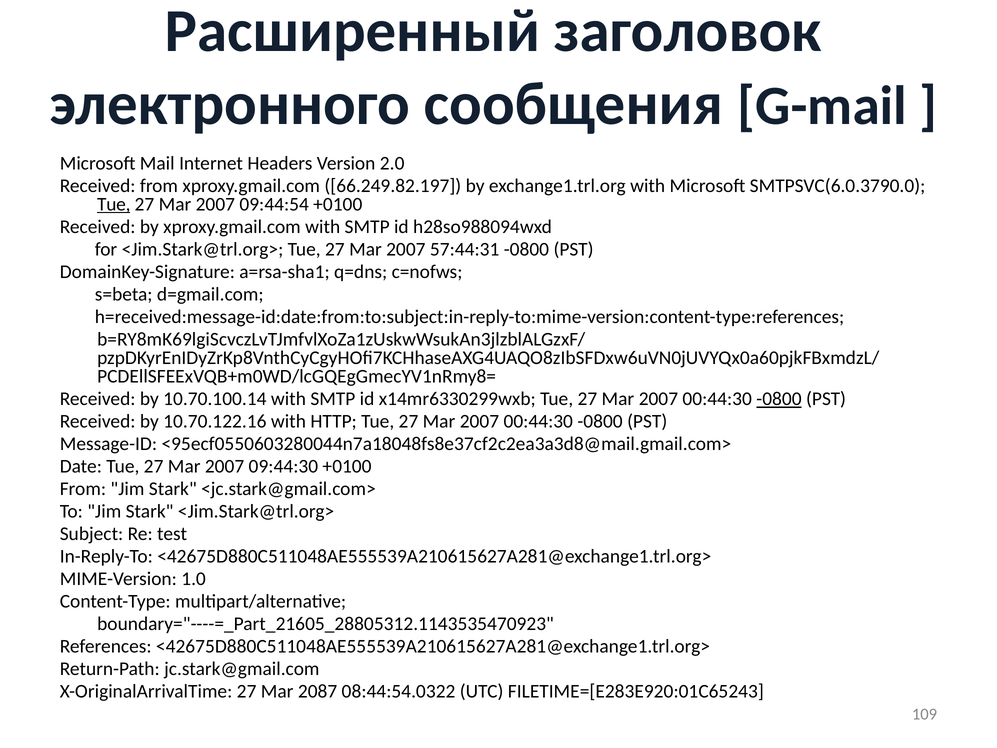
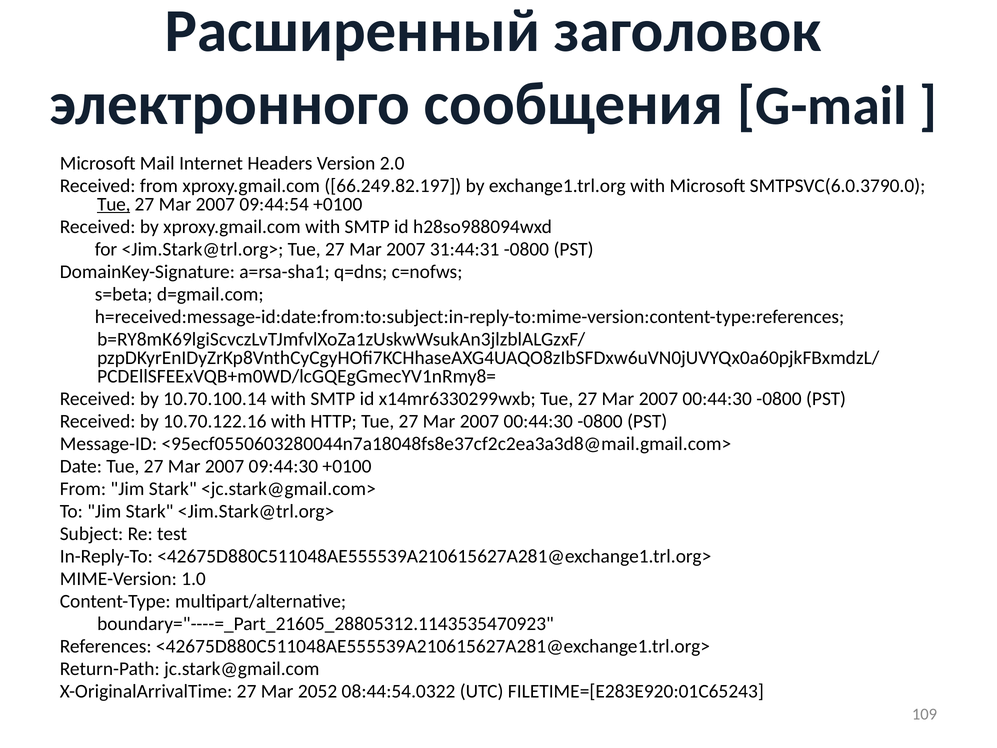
57:44:31: 57:44:31 -> 31:44:31 (465, 249)
-0800 underline: present -> none (779, 399)
2087: 2087 -> 2052 (318, 691)
